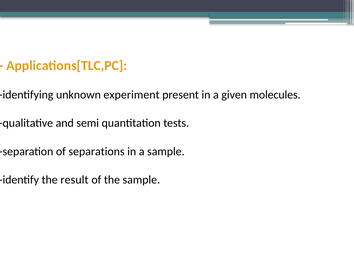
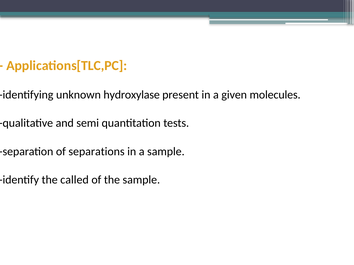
experiment: experiment -> hydroxylase (132, 95)
result: result -> called (74, 180)
